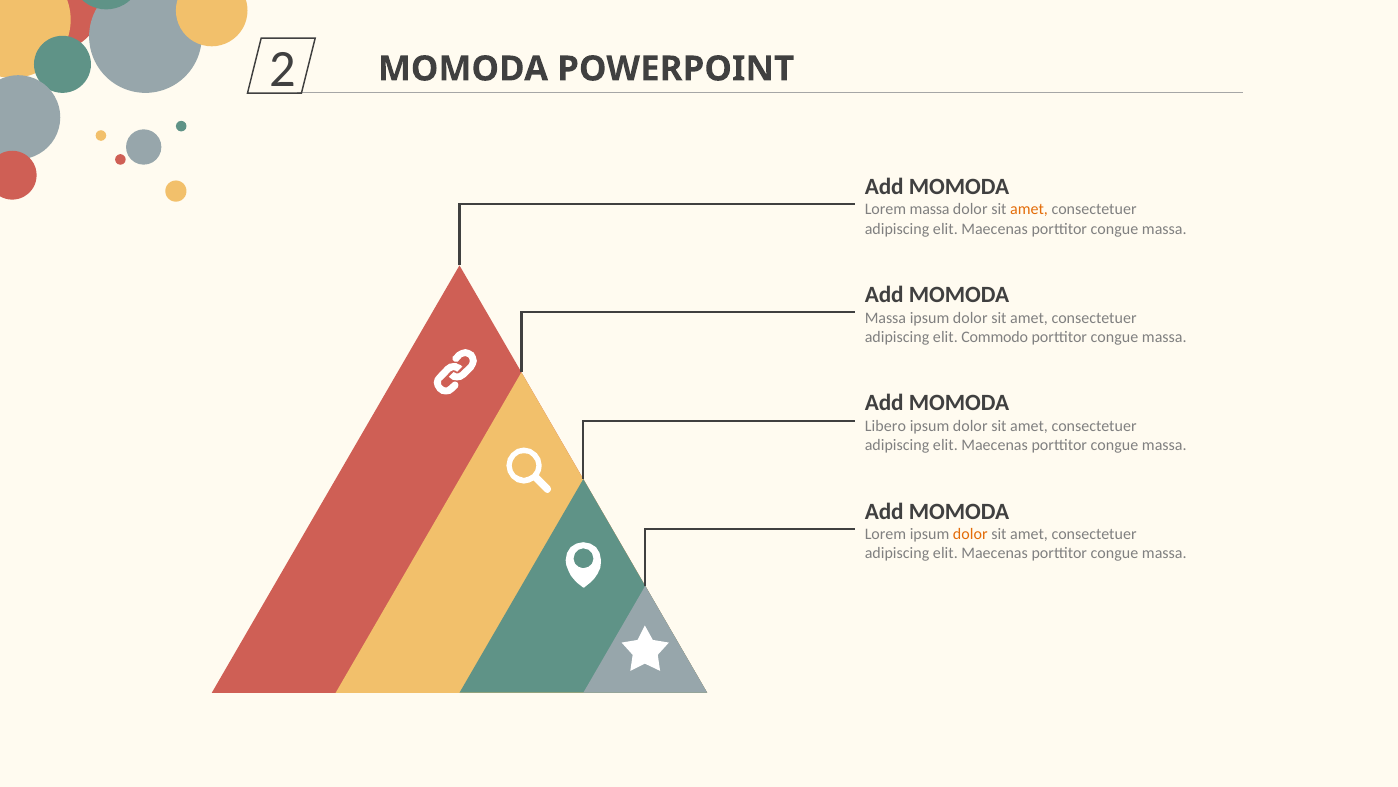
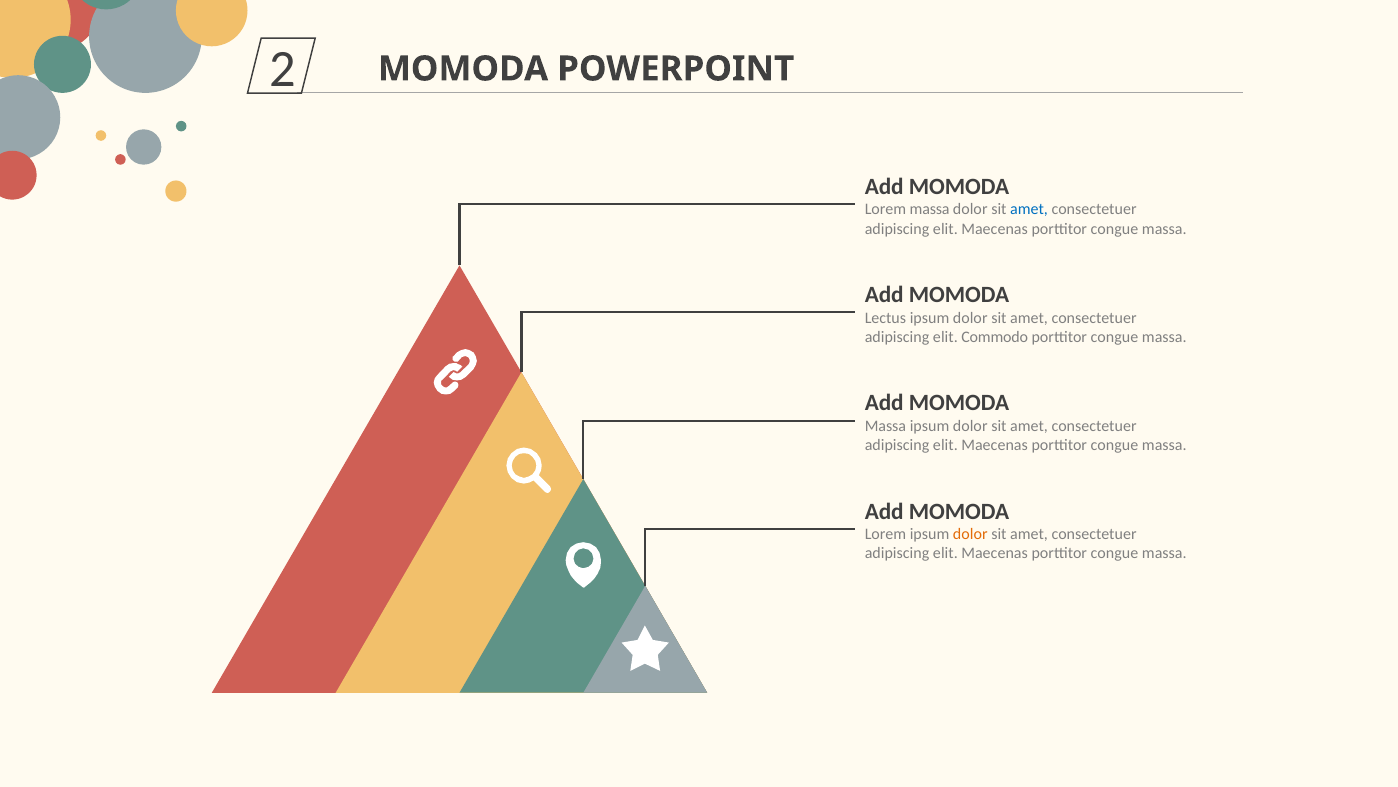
amet colour: orange -> blue (1029, 209)
Massa: Massa -> Lectus (885, 318)
Libero: Libero -> Massa (885, 426)
